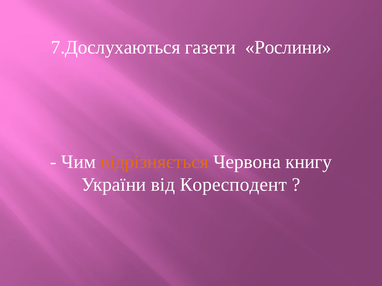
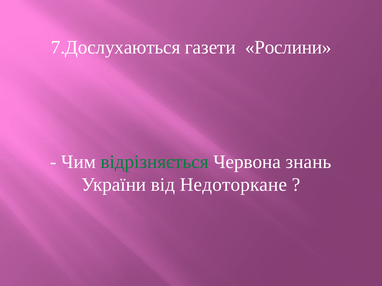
відрізняється colour: orange -> green (155, 162)
книгу: книгу -> знань (308, 162)
Коресподент: Коресподент -> Недоторкане (233, 185)
